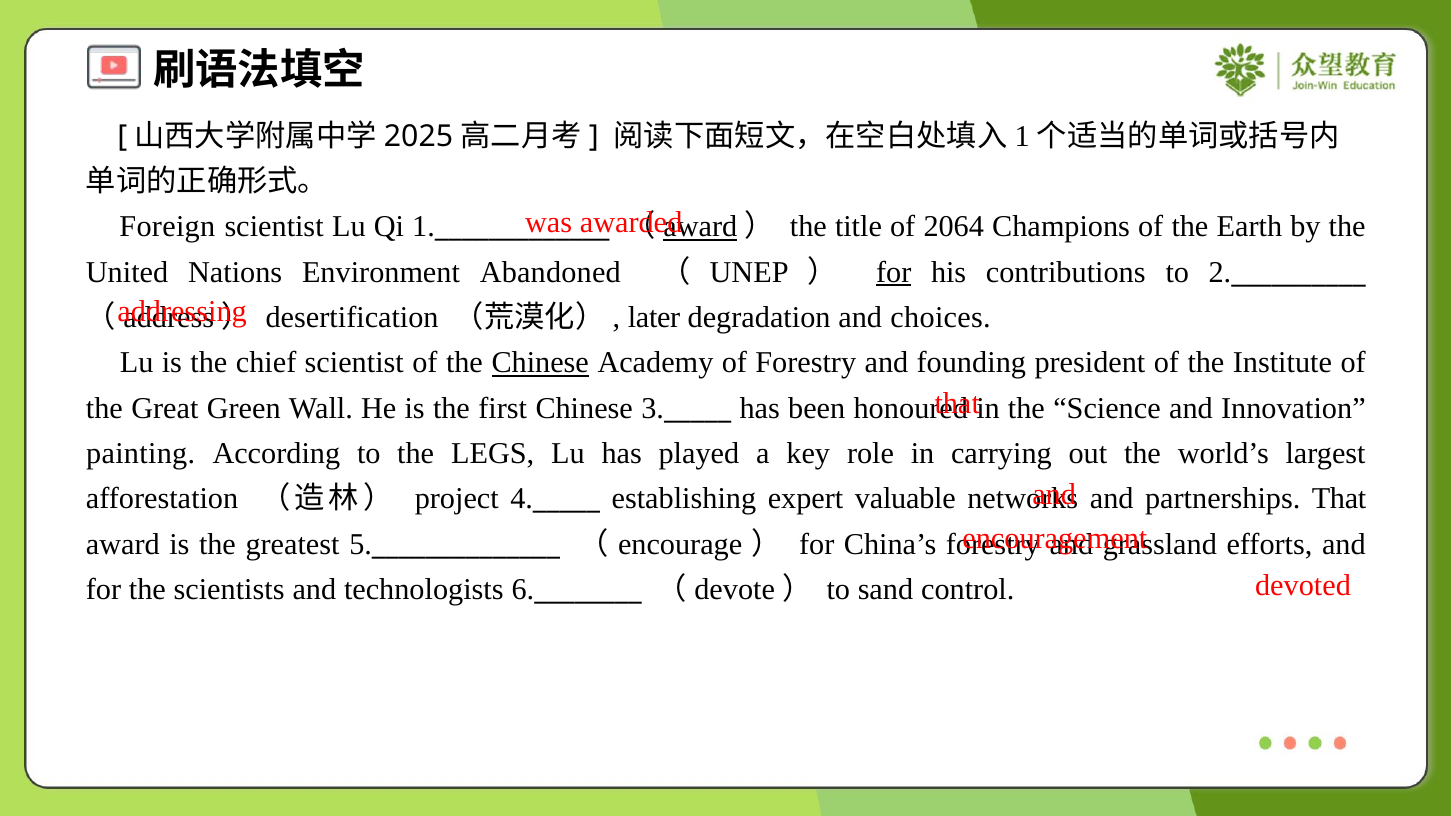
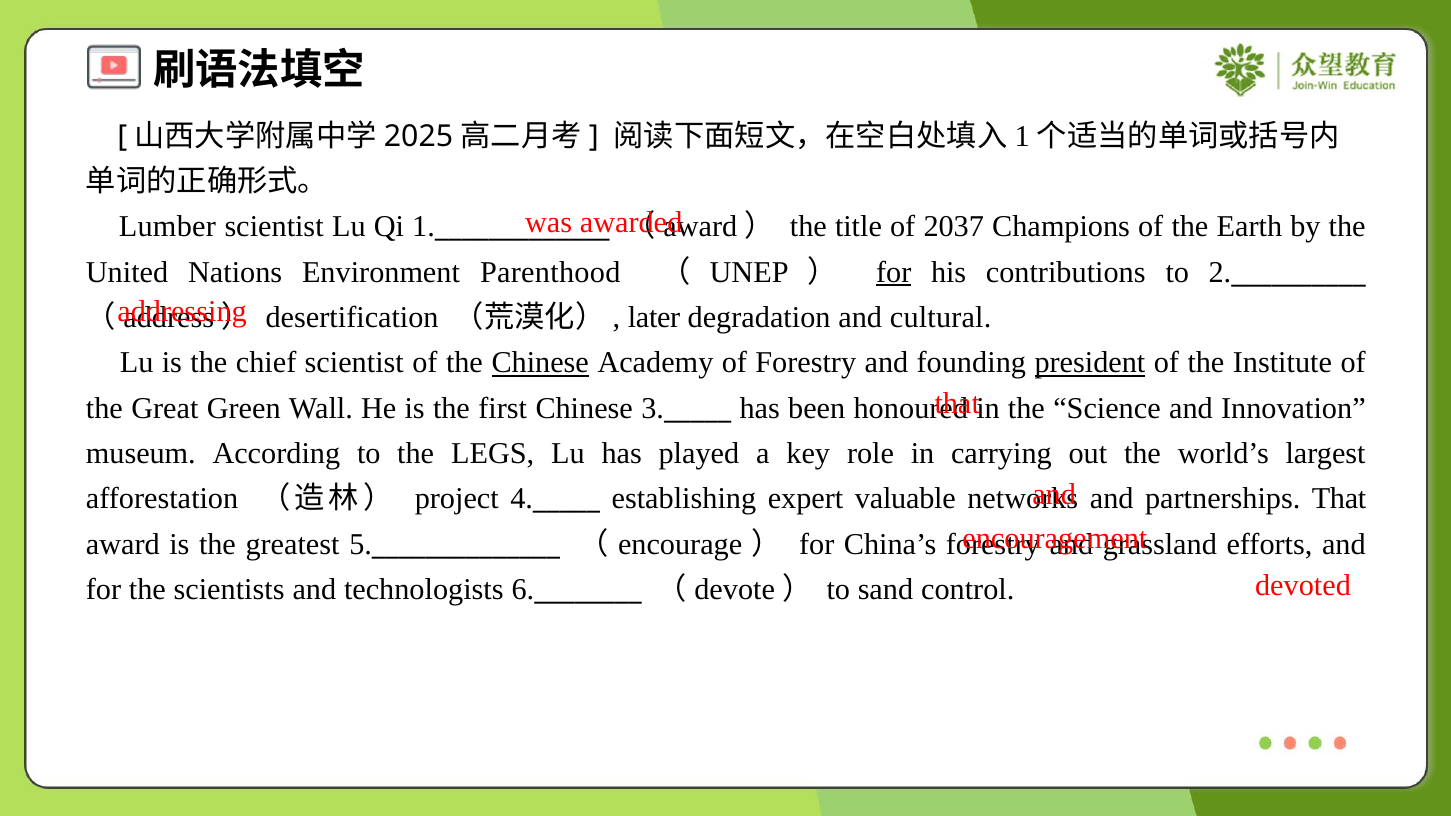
Foreign: Foreign -> Lumber (167, 227)
award underline: present -> none (700, 227)
2064: 2064 -> 2037 (954, 227)
Abandoned: Abandoned -> Parenthood (550, 272)
choices: choices -> cultural (941, 318)
president underline: none -> present (1090, 363)
painting: painting -> museum (141, 454)
